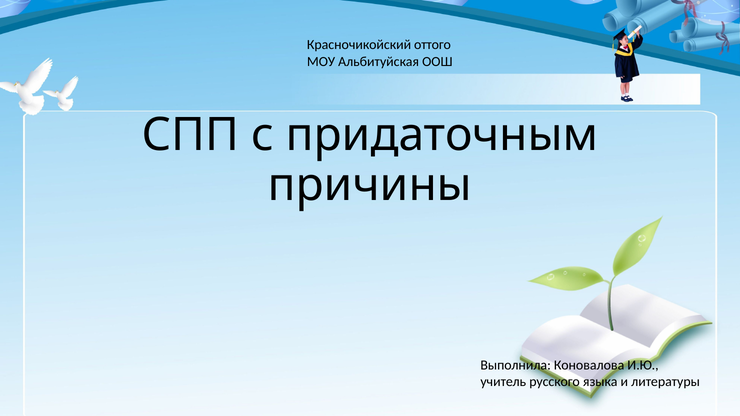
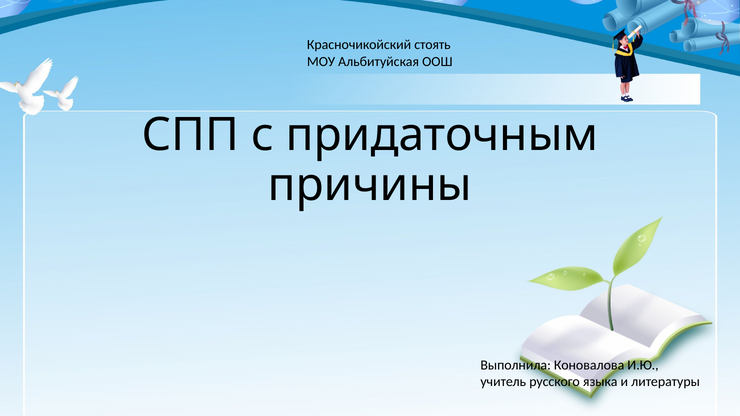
оттого: оттого -> стоять (432, 45)
